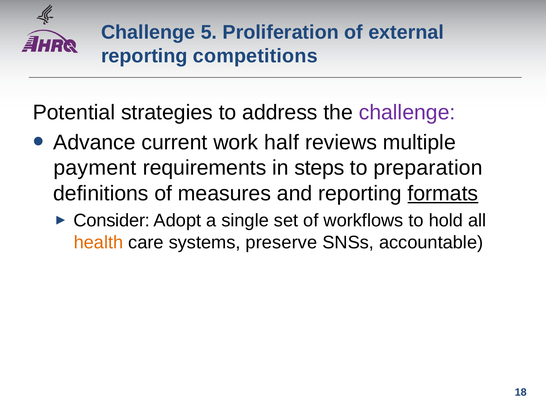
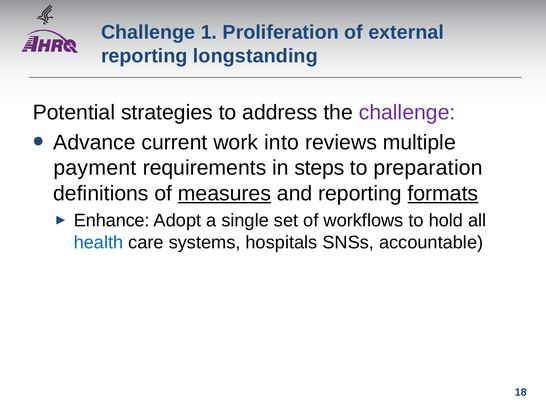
5: 5 -> 1 (209, 32)
competitions: competitions -> longstanding (255, 56)
half: half -> into (281, 142)
measures underline: none -> present (224, 193)
Consider: Consider -> Enhance (112, 220)
health colour: orange -> blue (98, 242)
preserve: preserve -> hospitals (281, 242)
